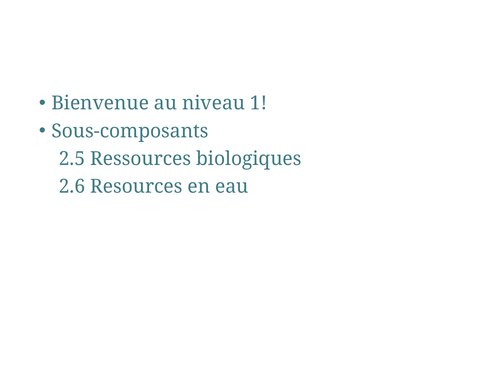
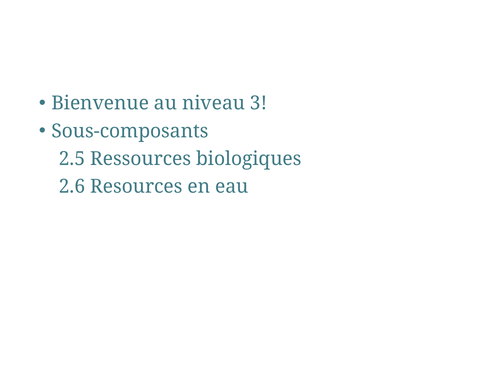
1: 1 -> 3 (259, 103)
